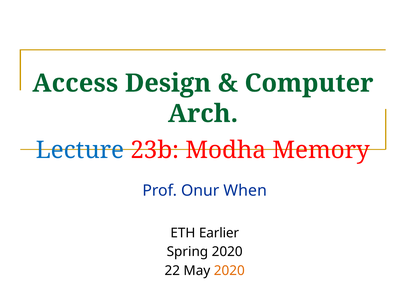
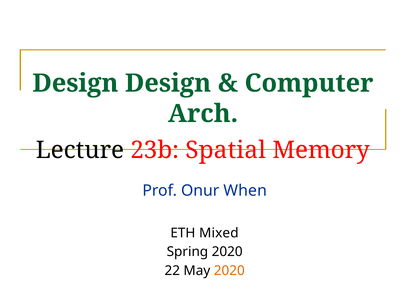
Access: Access -> Design (75, 83)
Lecture colour: blue -> black (80, 150)
Modha: Modha -> Spatial (226, 150)
Earlier: Earlier -> Mixed (219, 233)
